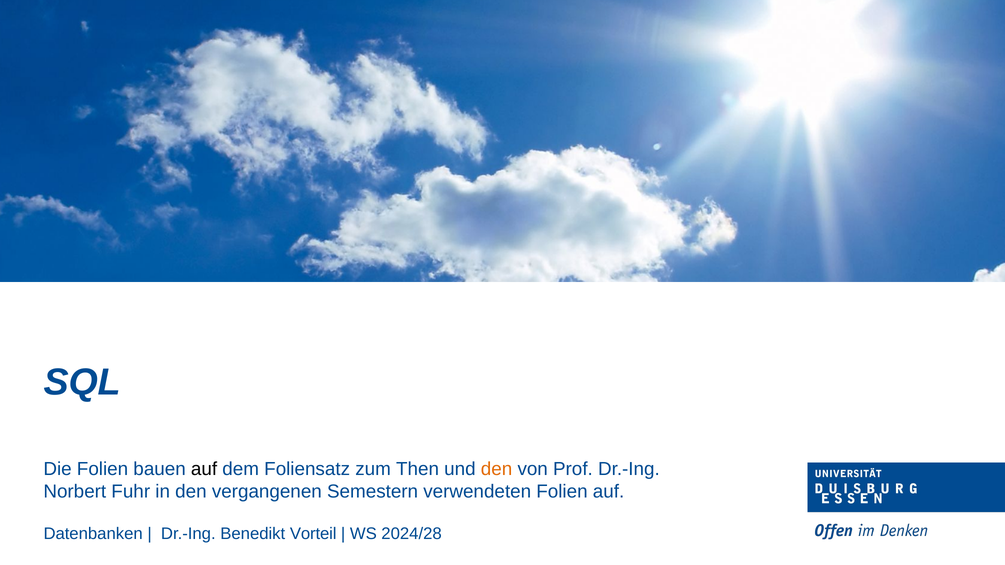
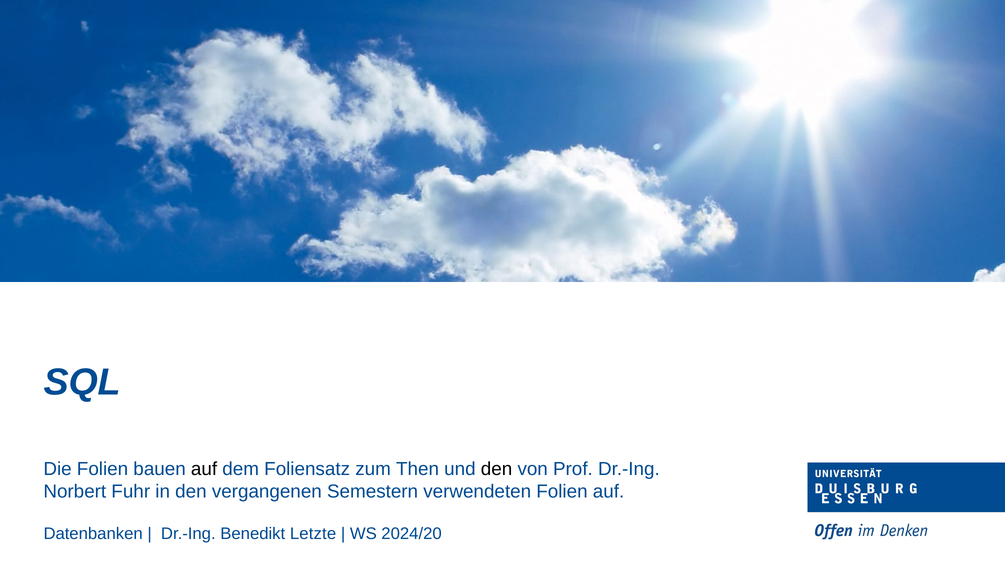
den colour: orange -> black (497, 469)
Vorteil: Vorteil -> Letzte (313, 534)
2024/28: 2024/28 -> 2024/20 (412, 534)
